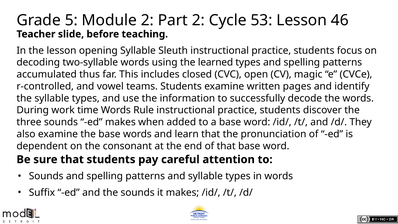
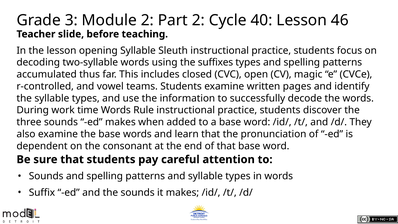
5: 5 -> 3 (71, 20)
53: 53 -> 40 (261, 20)
learned: learned -> suffixes (215, 62)
